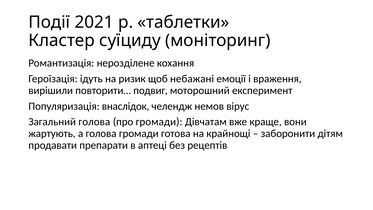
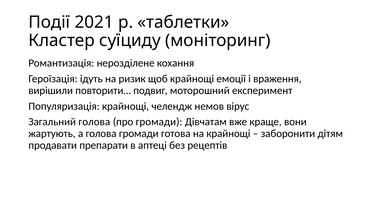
щоб небажані: небажані -> крайнощі (192, 79)
Популяризація внаслідок: внаслідок -> крайнощі (126, 106)
